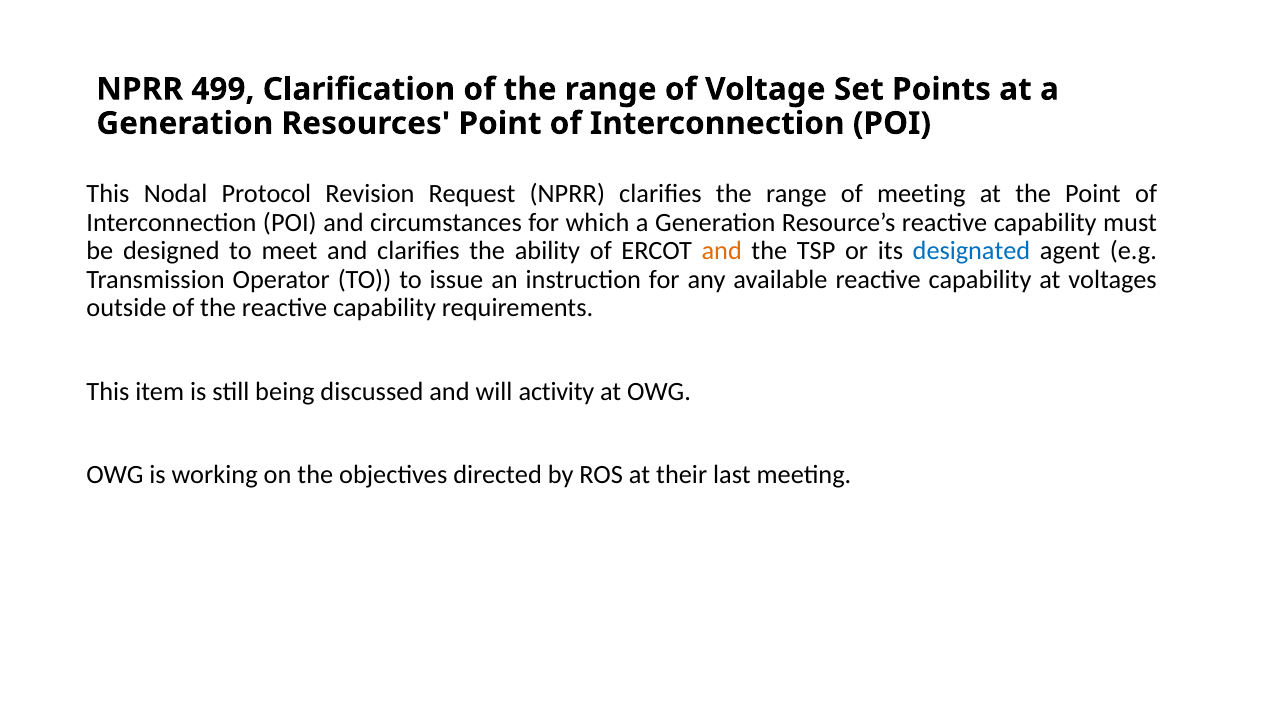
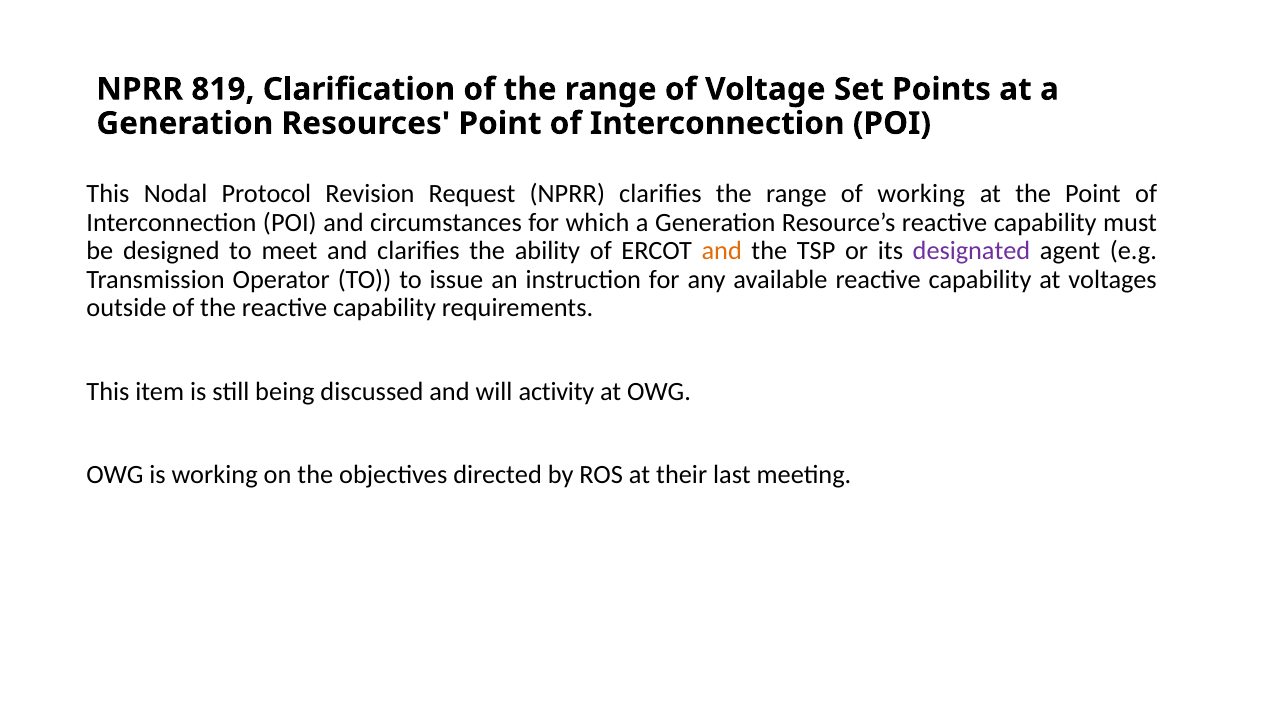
499: 499 -> 819 (223, 89)
of meeting: meeting -> working (921, 194)
designated colour: blue -> purple (971, 251)
